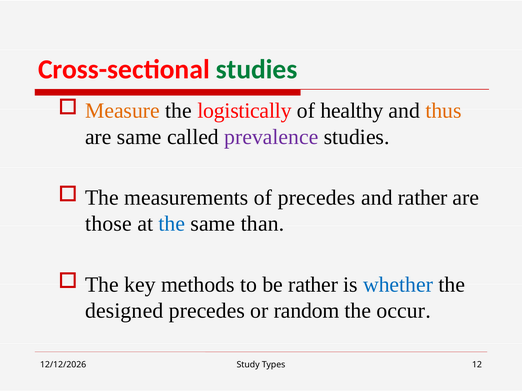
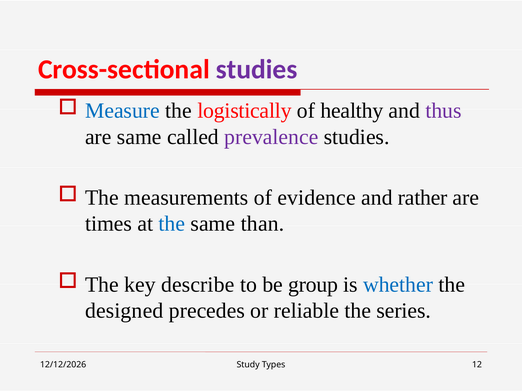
studies colour: green -> purple (257, 70)
Measure colour: orange -> blue (122, 111)
thus colour: orange -> purple (443, 111)
of precedes: precedes -> evidence (317, 198)
those: those -> times (109, 224)
methods: methods -> describe (198, 285)
be rather: rather -> group (313, 285)
random: random -> reliable (306, 311)
occur: occur -> series (404, 311)
